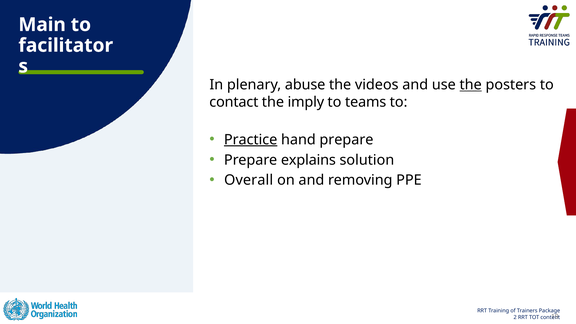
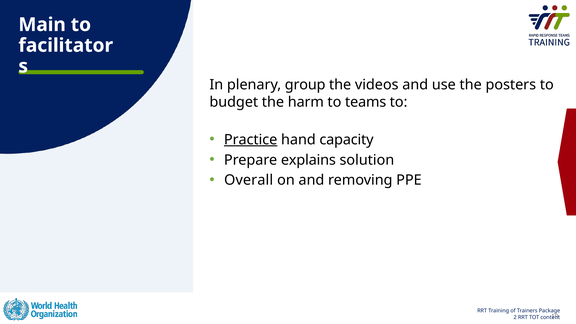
abuse: abuse -> group (305, 85)
the underline: present -> none (471, 85)
contact: contact -> budget (234, 102)
imply: imply -> harm (306, 102)
hand prepare: prepare -> capacity (347, 140)
